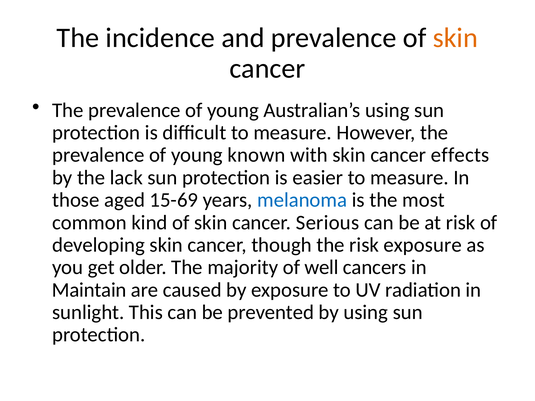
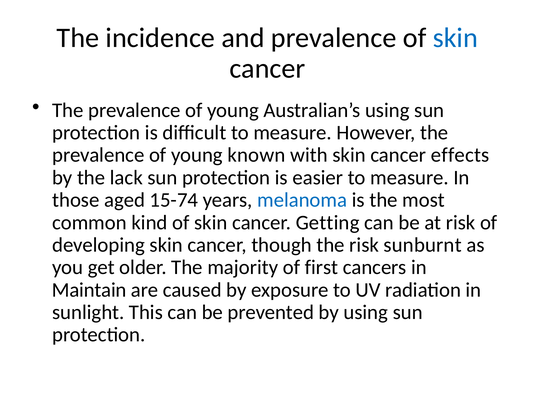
skin colour: orange -> blue (455, 38)
15-69: 15-69 -> 15-74 (174, 200)
Serious: Serious -> Getting (328, 223)
risk exposure: exposure -> sunburnt (423, 245)
well: well -> first (321, 268)
